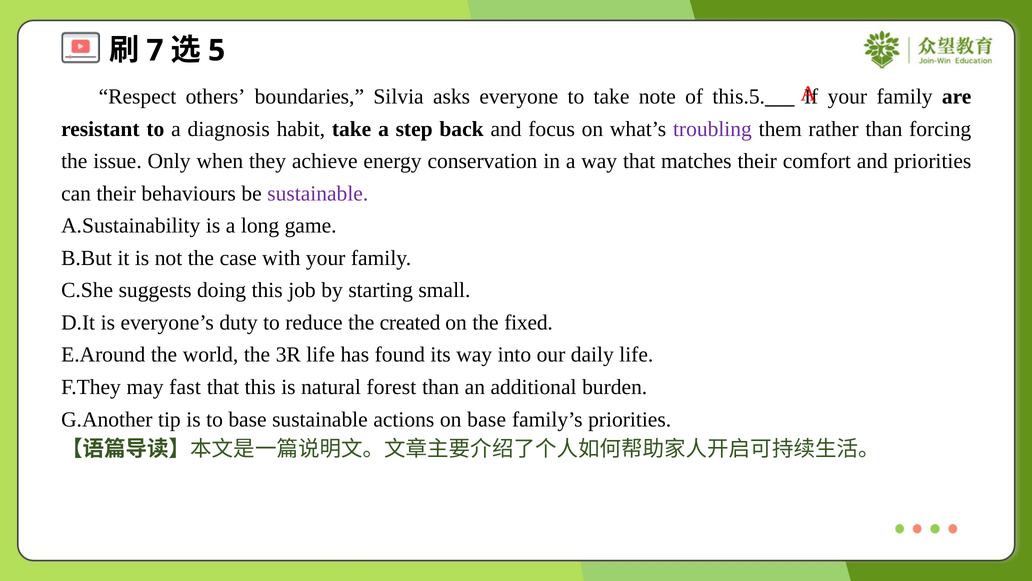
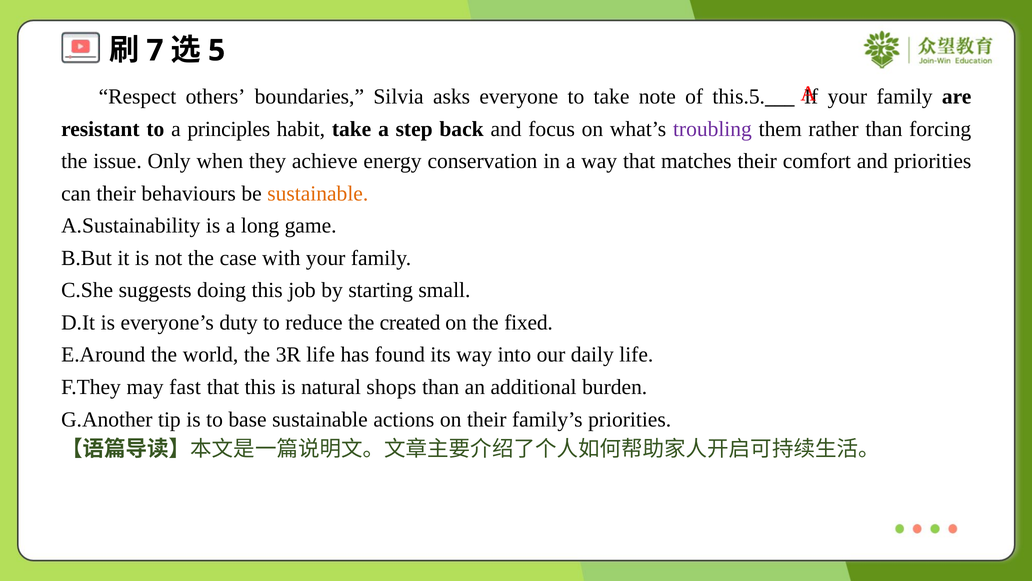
diagnosis: diagnosis -> principles (229, 129)
sustainable colour: purple -> orange (318, 193)
forest: forest -> shops (391, 387)
on base: base -> their (487, 419)
